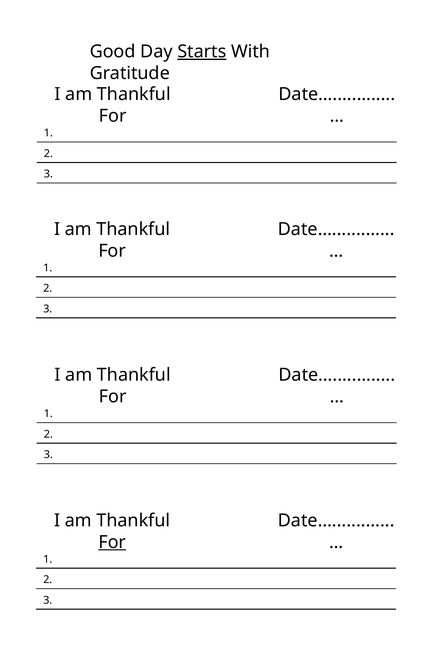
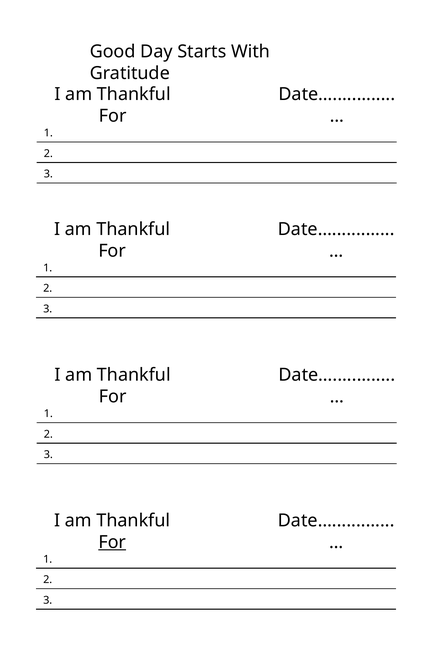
Starts underline: present -> none (202, 52)
